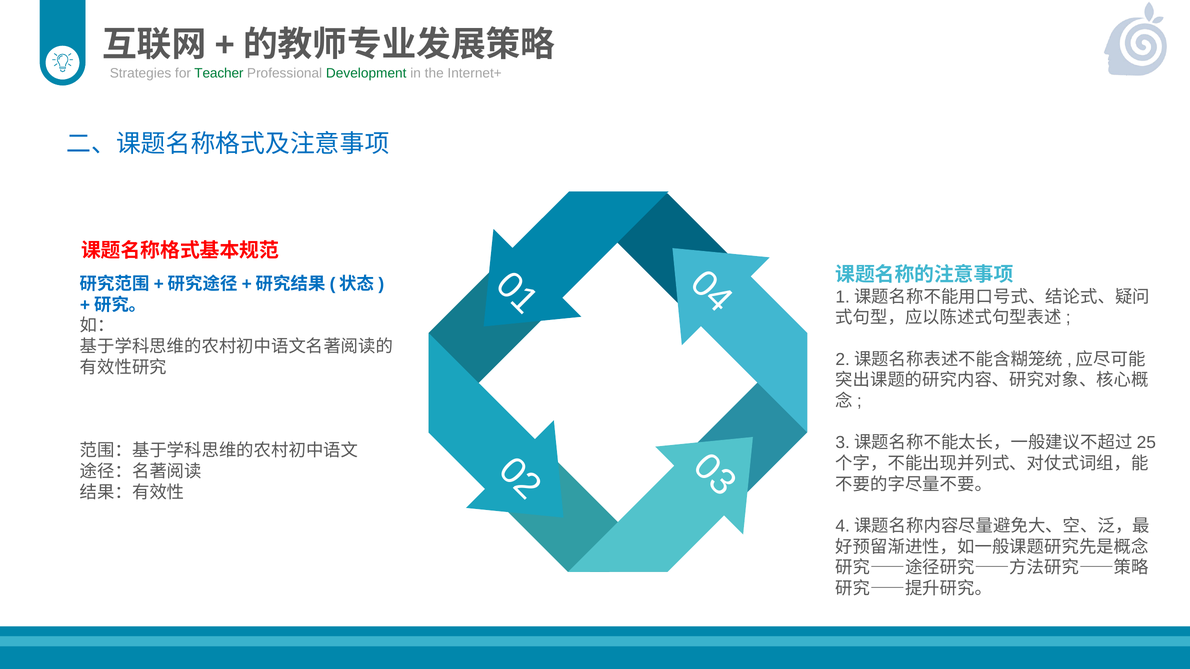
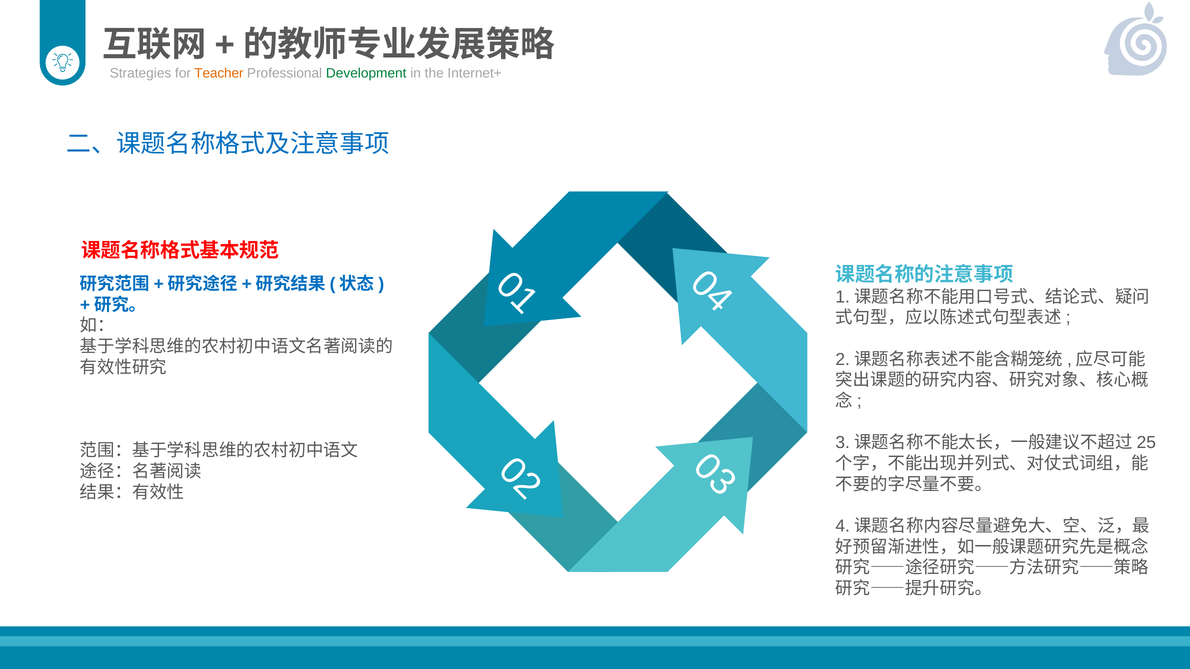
Teacher colour: green -> orange (219, 73)
